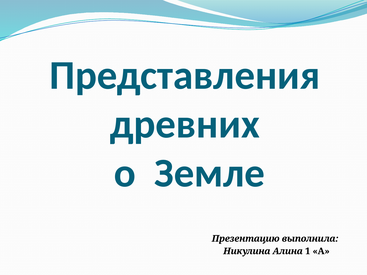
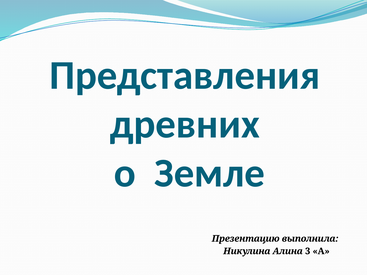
1: 1 -> 3 (308, 251)
